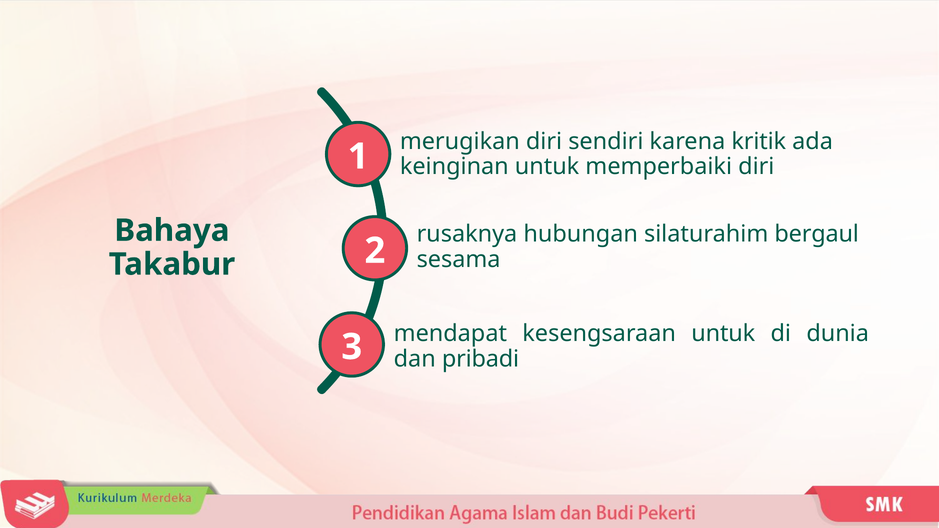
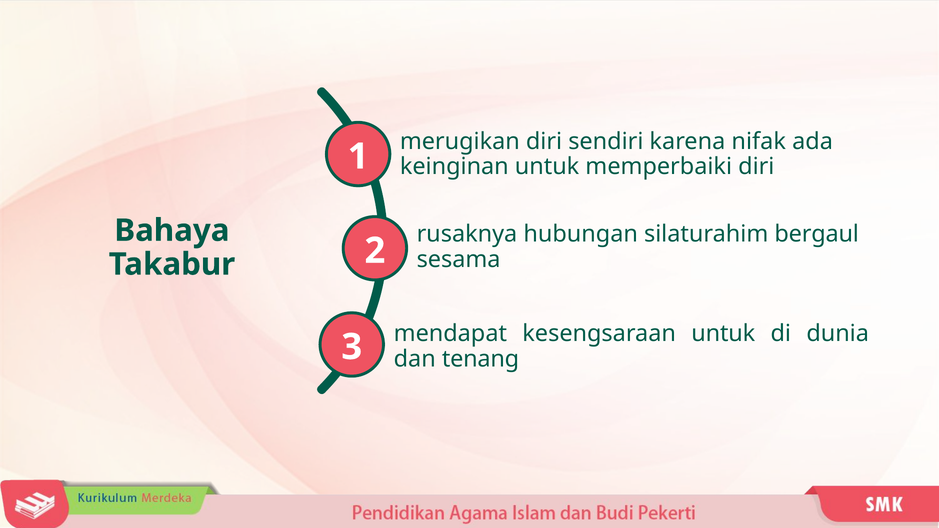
kritik: kritik -> nifak (759, 141)
pribadi: pribadi -> tenang (481, 359)
